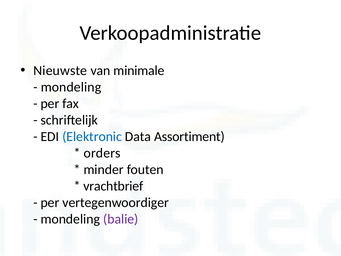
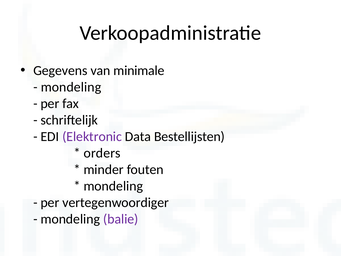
Nieuwste: Nieuwste -> Gegevens (60, 71)
Elektronic colour: blue -> purple (92, 137)
Assortiment: Assortiment -> Bestellijsten (189, 137)
vrachtbrief: vrachtbrief -> mondeling (113, 186)
